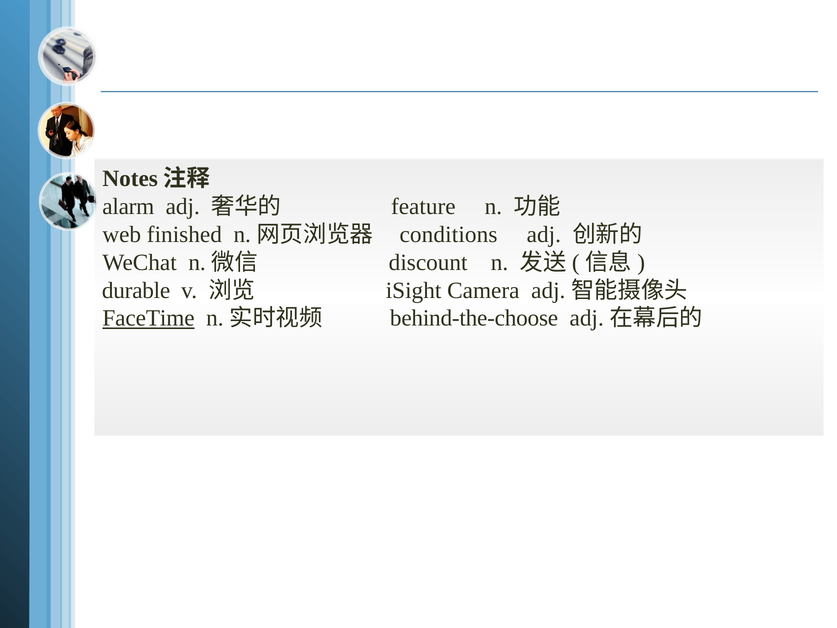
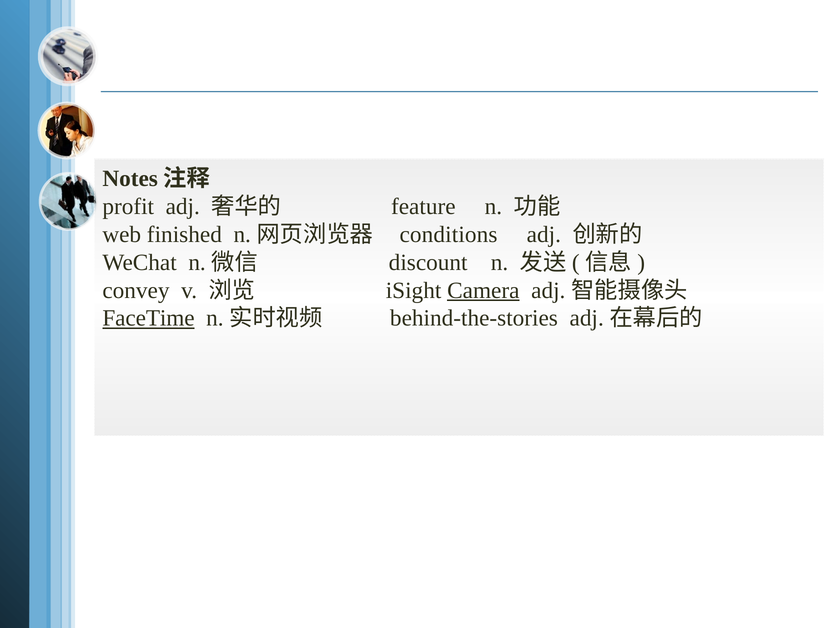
alarm: alarm -> profit (128, 207)
durable: durable -> convey (136, 290)
Camera underline: none -> present (483, 290)
behind-the-choose: behind-the-choose -> behind-the-stories (474, 318)
